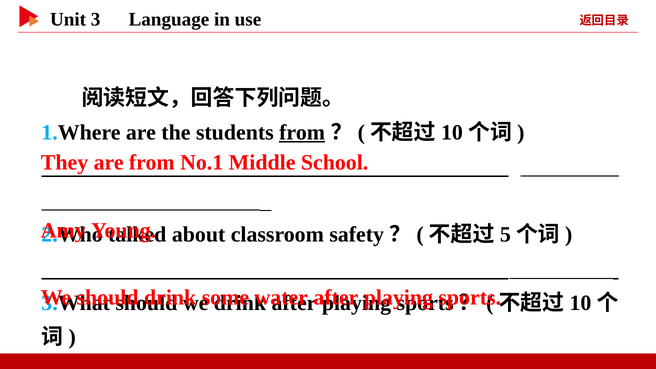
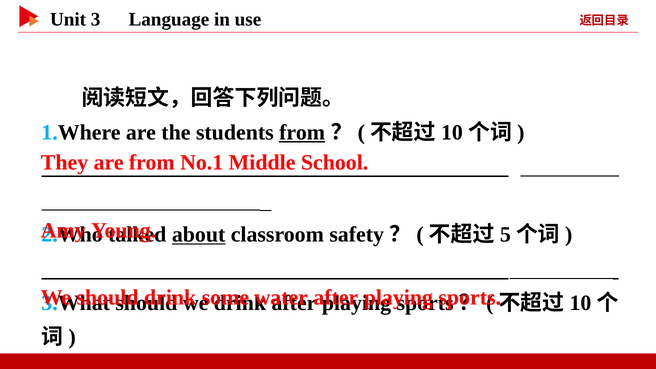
about underline: none -> present (199, 235)
